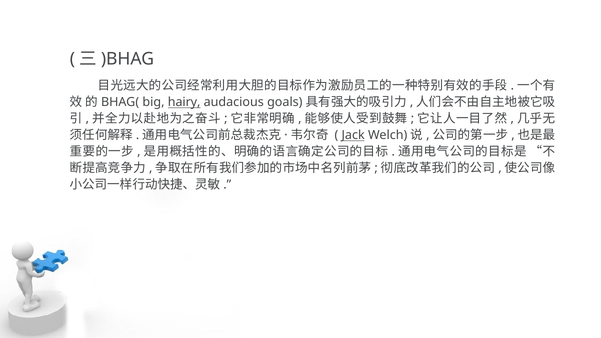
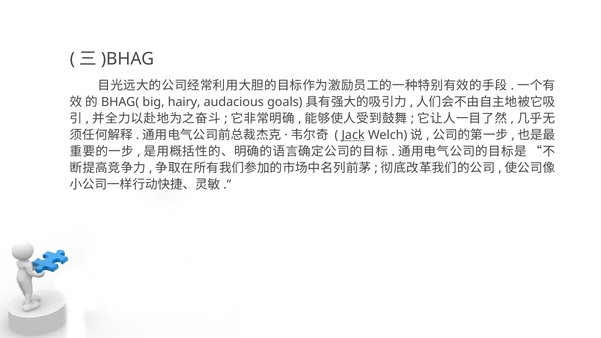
hairy underline: present -> none (184, 102)
